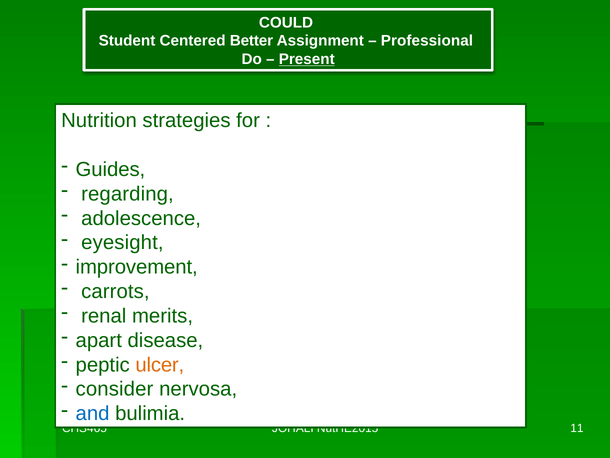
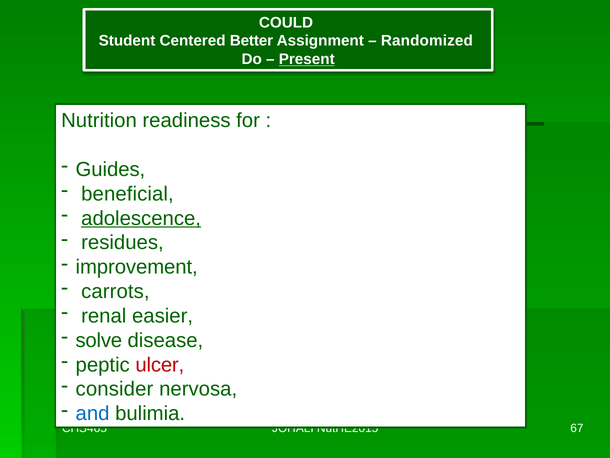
Professional: Professional -> Randomized (427, 41)
strategies: strategies -> readiness (187, 120)
regarding: regarding -> beneficial (127, 194)
adolescence underline: none -> present (141, 218)
eyesight: eyesight -> residues (122, 242)
merits: merits -> easier (163, 316)
apart: apart -> solve (99, 340)
ulcer colour: orange -> red (160, 364)
11: 11 -> 67 (577, 428)
